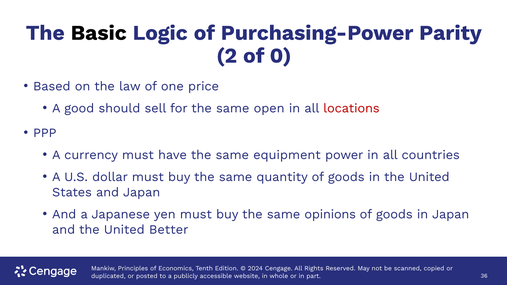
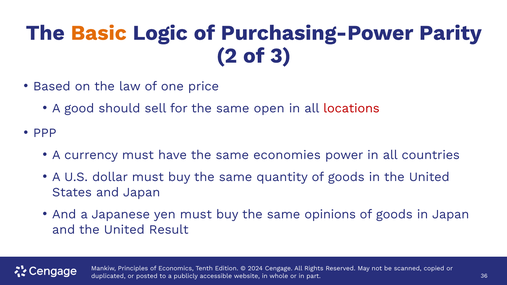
Basic colour: black -> orange (99, 33)
0: 0 -> 3 (280, 56)
equipment: equipment -> economies (287, 155)
Better: Better -> Result (169, 230)
